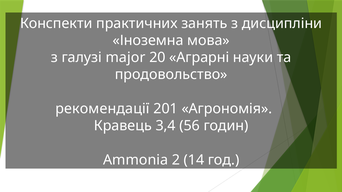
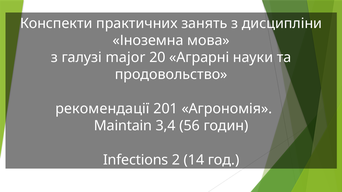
Кравець: Кравець -> Maintain (123, 126)
Ammonia: Ammonia -> Infections (136, 160)
